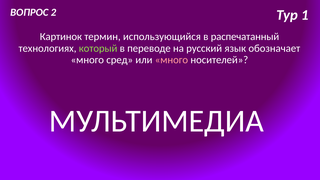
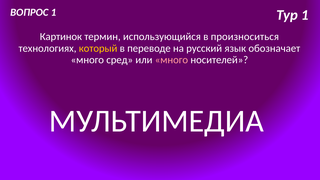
ВОПРОС 2: 2 -> 1 (53, 12)
распечатанный: распечатанный -> произноситься (245, 37)
который colour: light green -> yellow (98, 48)
